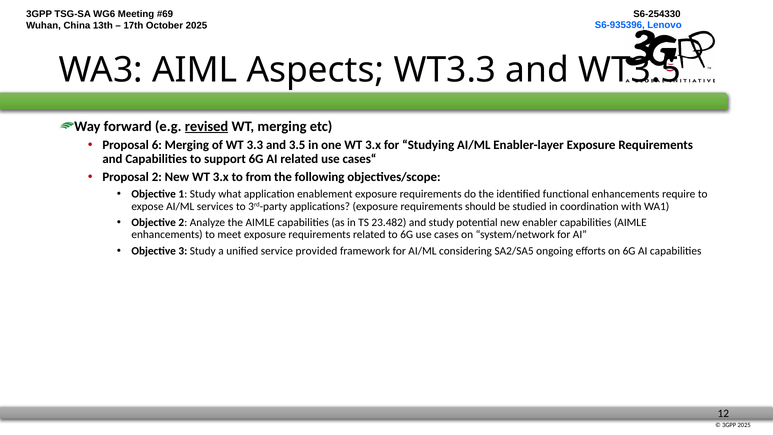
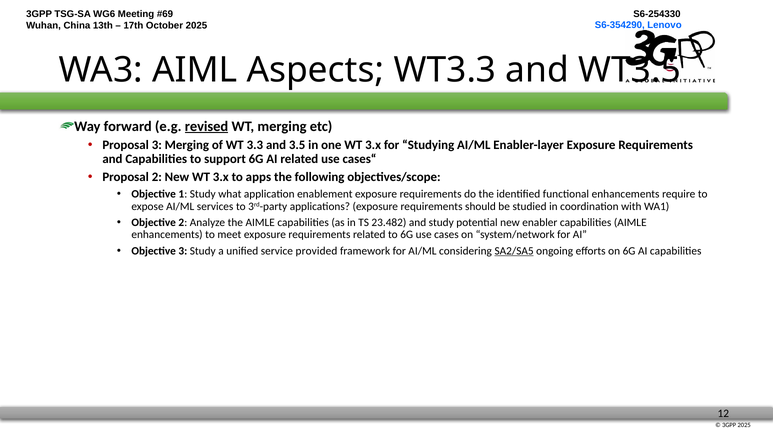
S6-935396: S6-935396 -> S6-354290 (620, 25)
Proposal 6: 6 -> 3 (157, 145)
from: from -> apps (258, 177)
SA2/SA5 underline: none -> present (514, 251)
